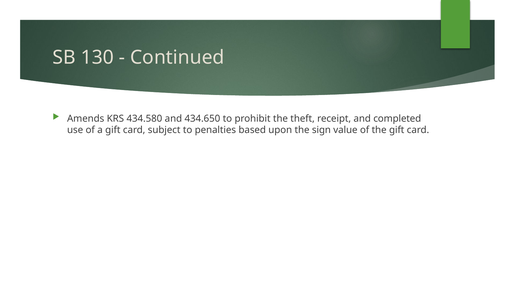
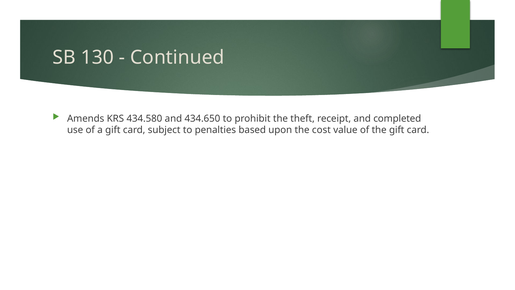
sign: sign -> cost (321, 130)
